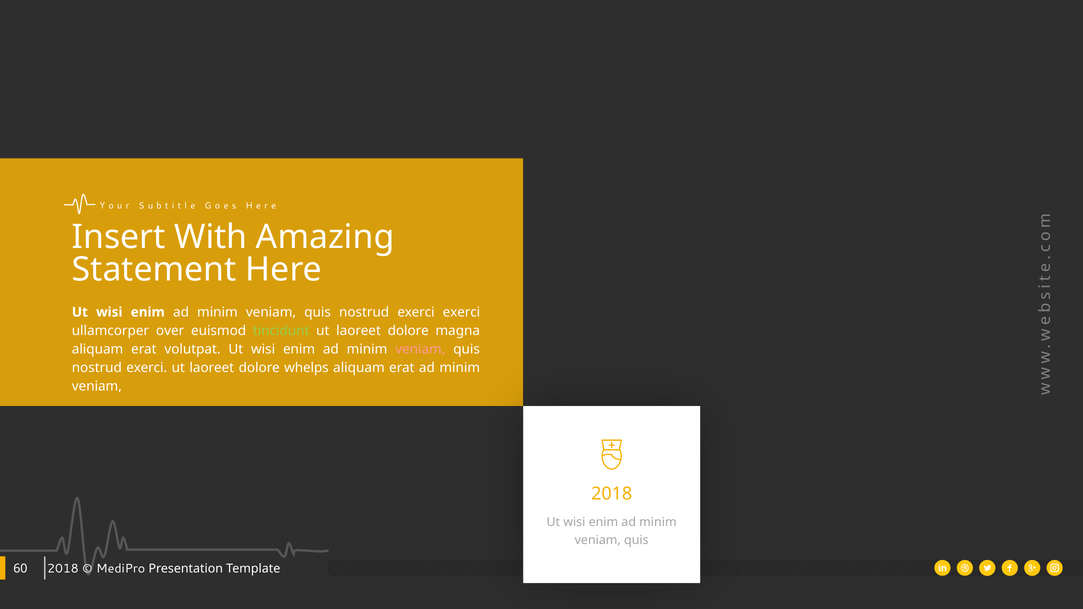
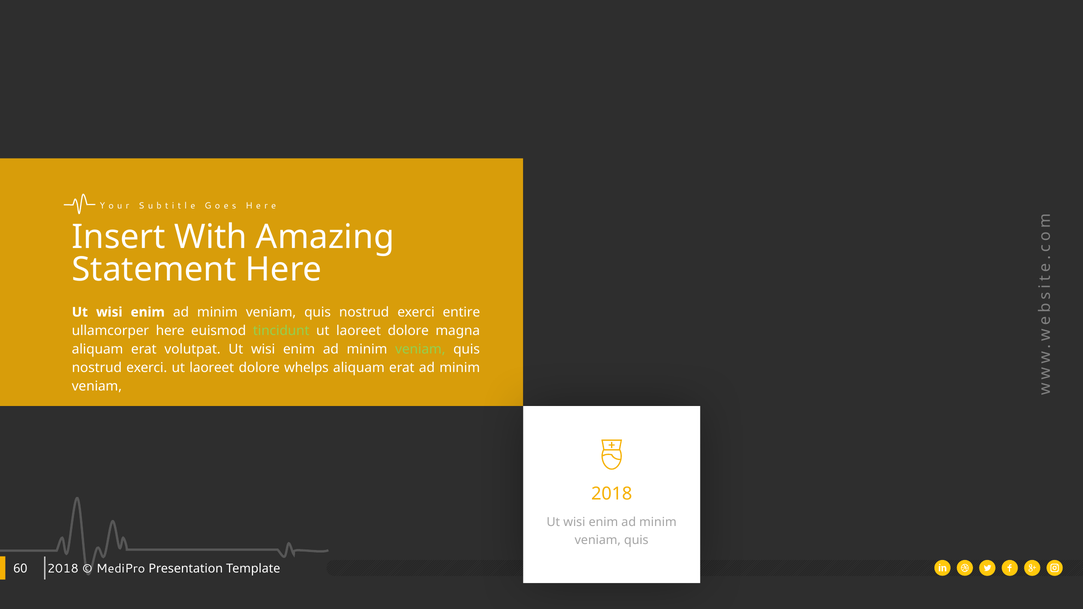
exerci exerci: exerci -> entire (461, 312)
ullamcorper over: over -> here (170, 331)
veniam colour: pink -> light green (420, 349)
